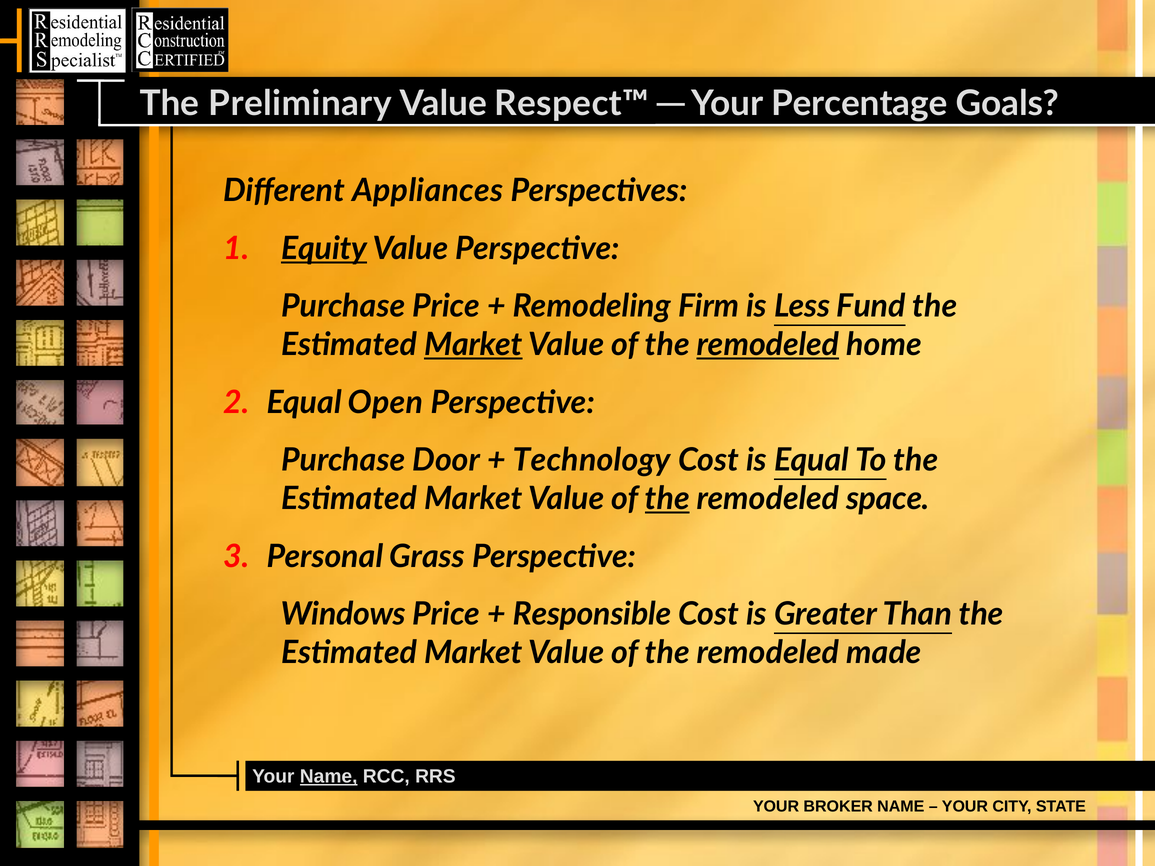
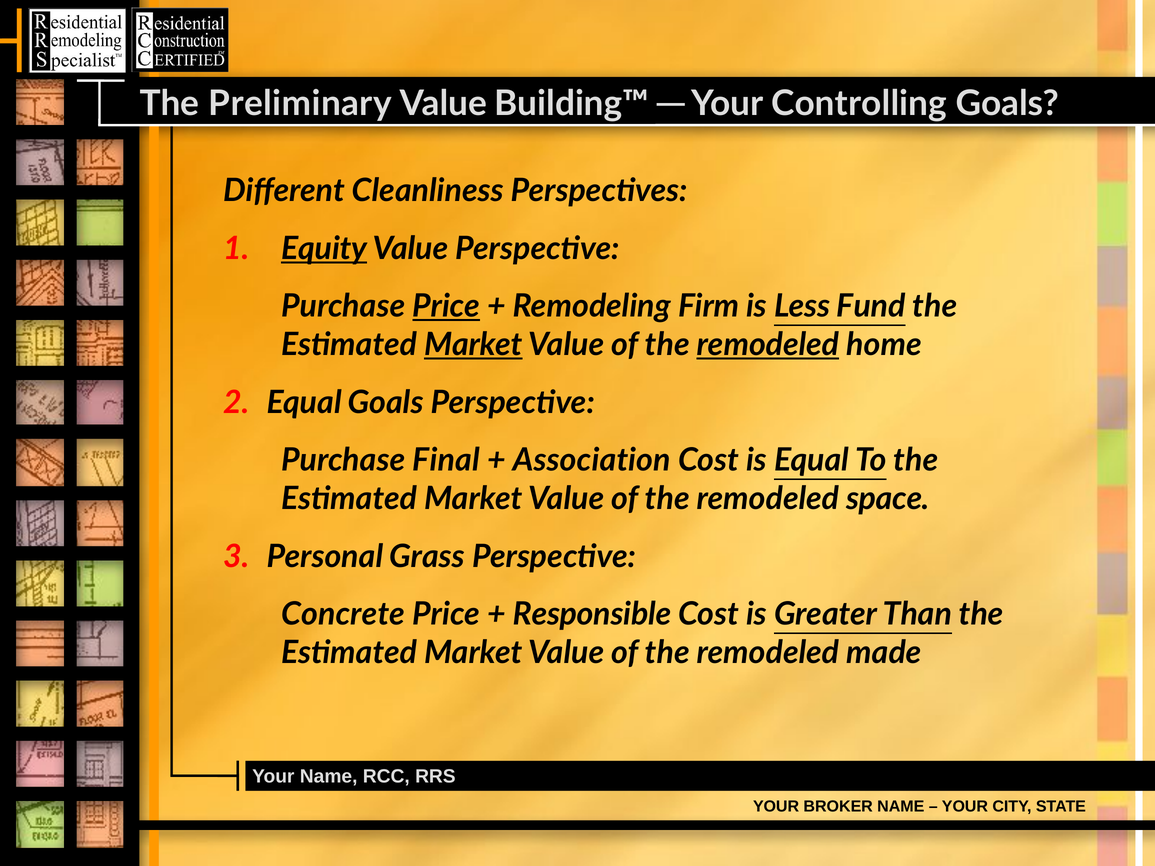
Respect™: Respect™ -> Building™ (572, 103)
Percentage: Percentage -> Controlling (859, 103)
Appliances: Appliances -> Cleanliness (428, 191)
Price underline: none -> present (446, 306)
Equal Open: Open -> Goals (386, 403)
Door: Door -> Final (446, 460)
Technology: Technology -> Association (592, 460)
the underline: present -> none (667, 499)
Windows: Windows -> Concrete (343, 614)
Name underline: present -> none (329, 777)
